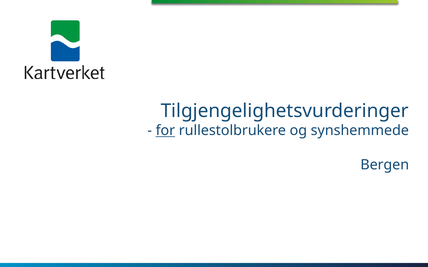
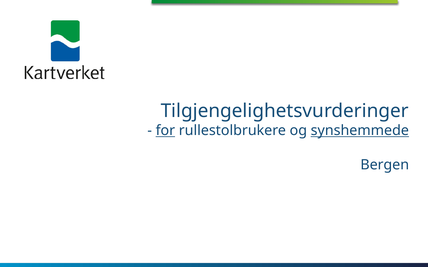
synshemmede underline: none -> present (360, 131)
